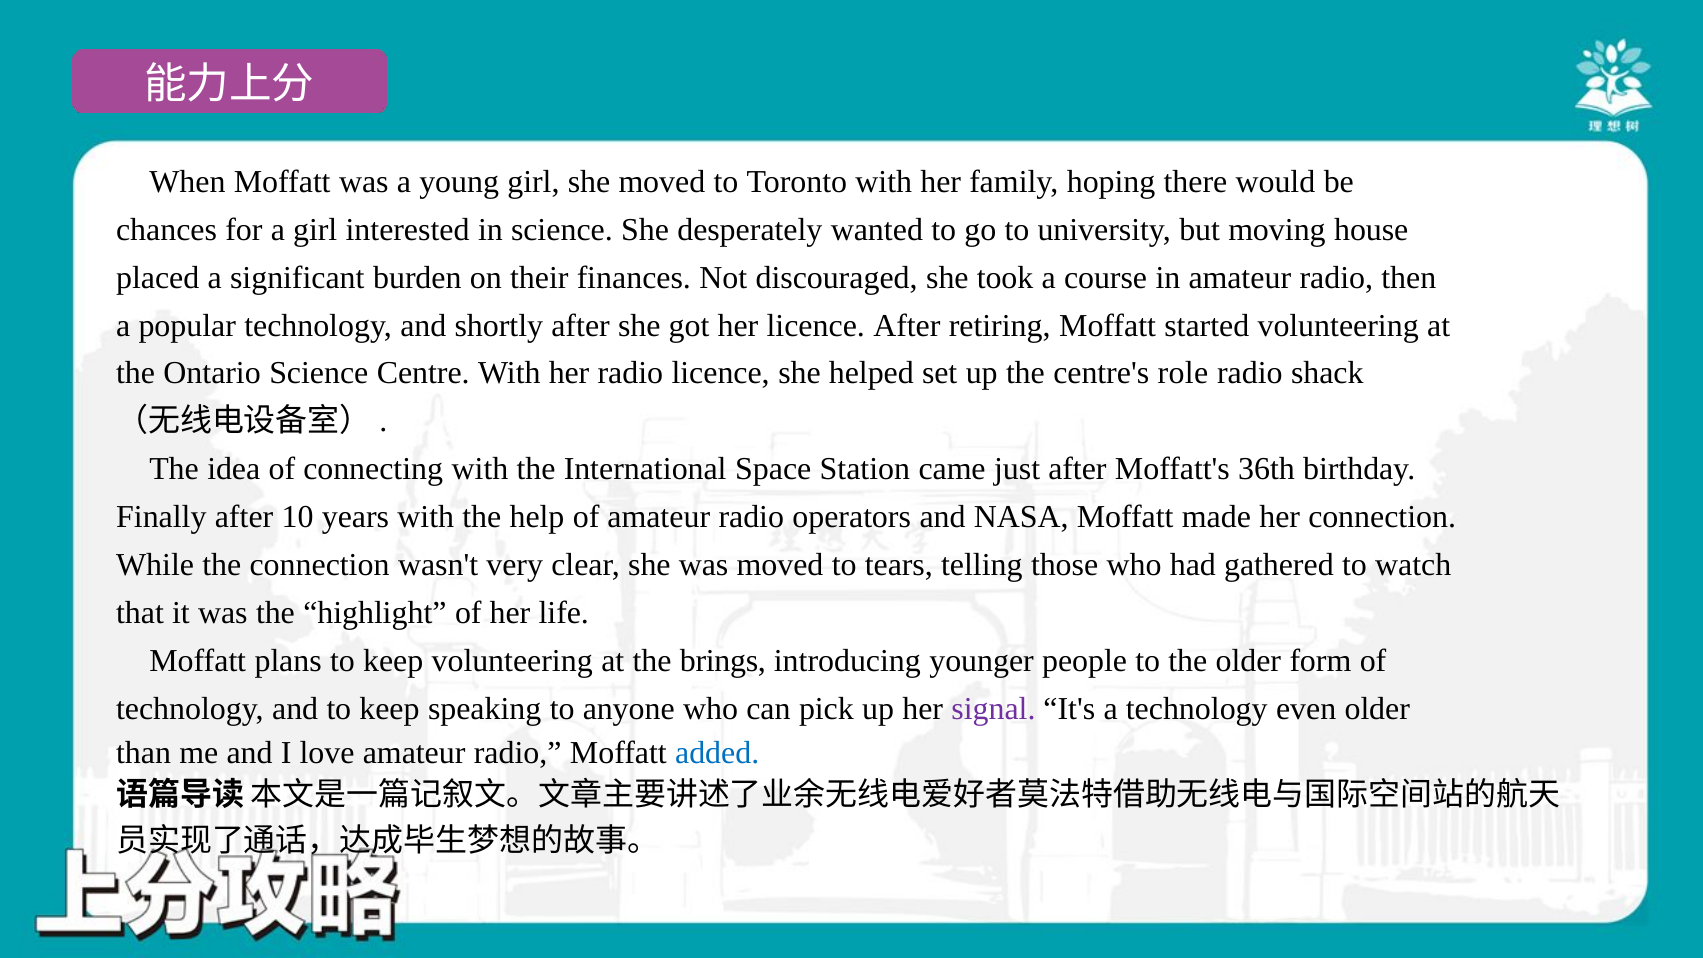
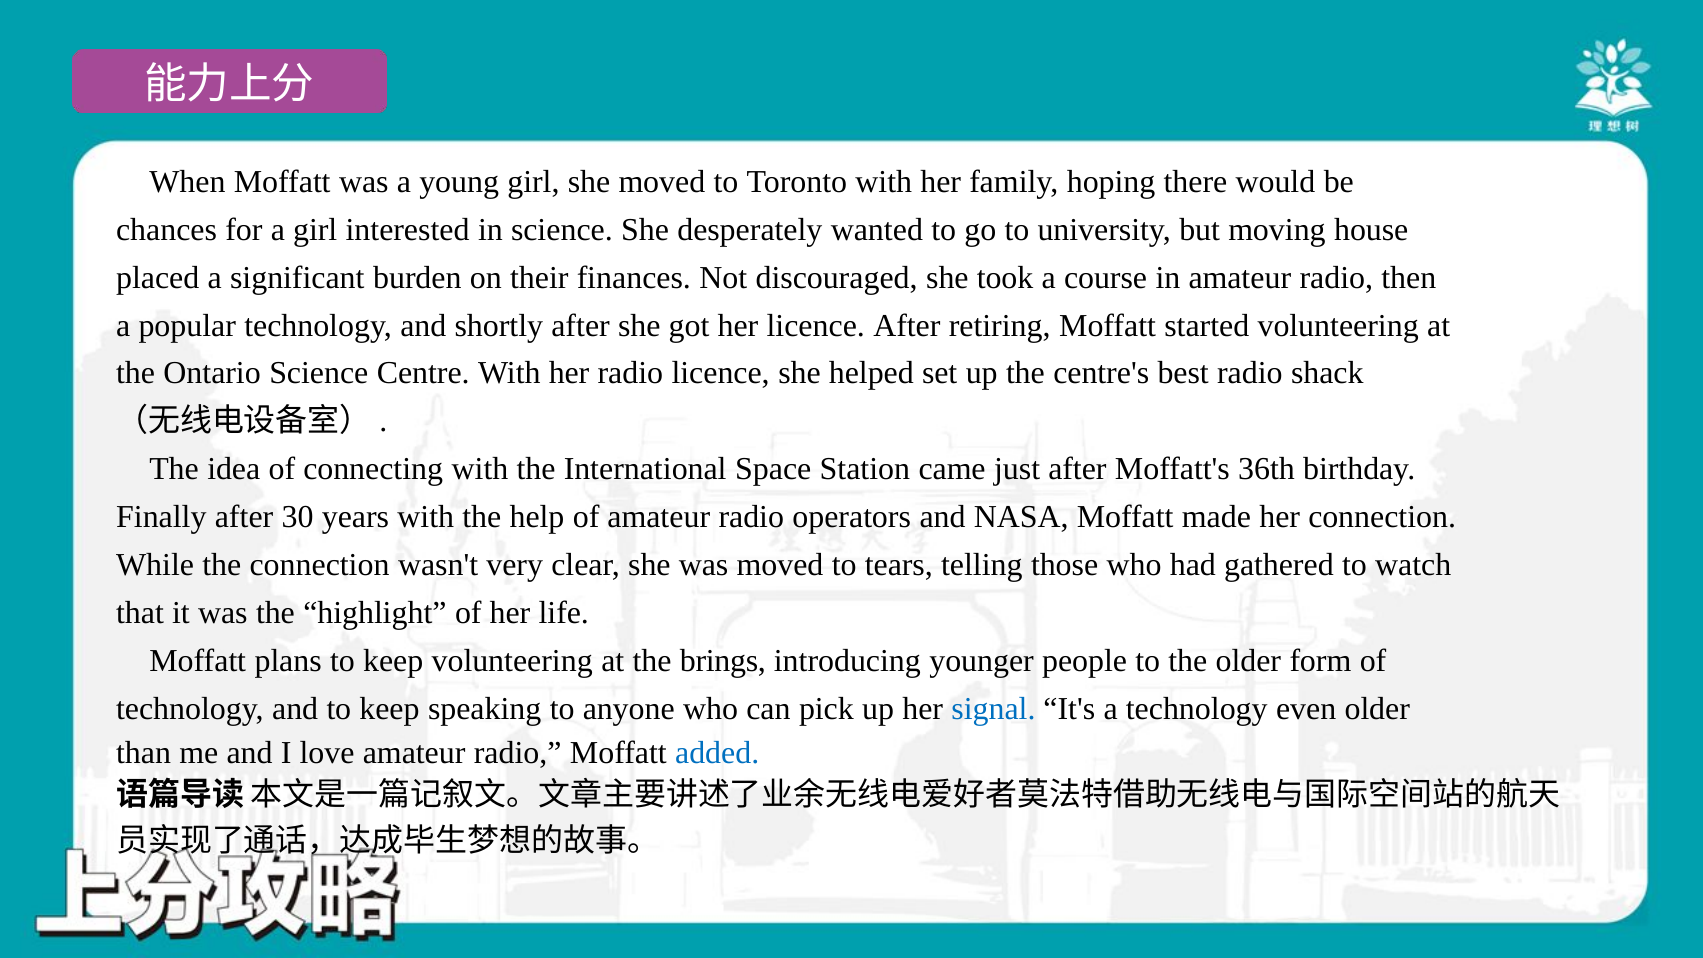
role: role -> best (1183, 373)
10: 10 -> 30 (298, 517)
signal colour: purple -> blue (993, 709)
